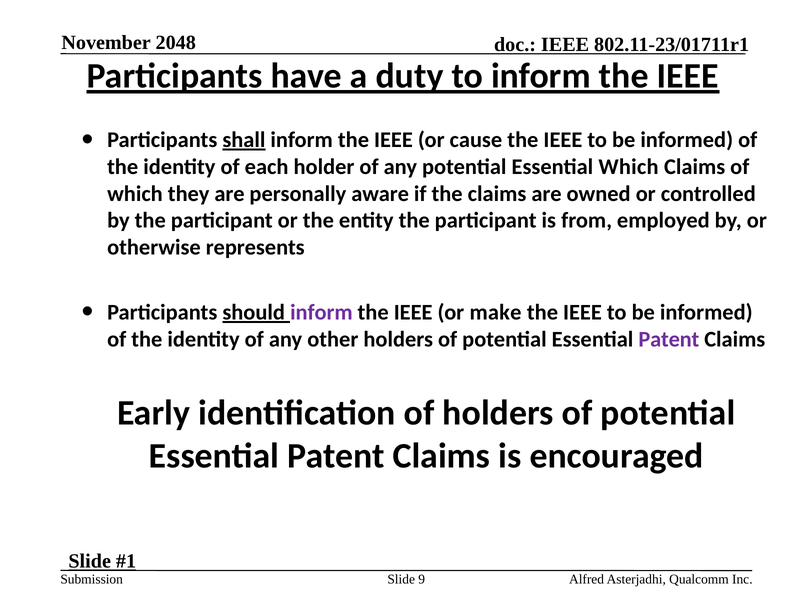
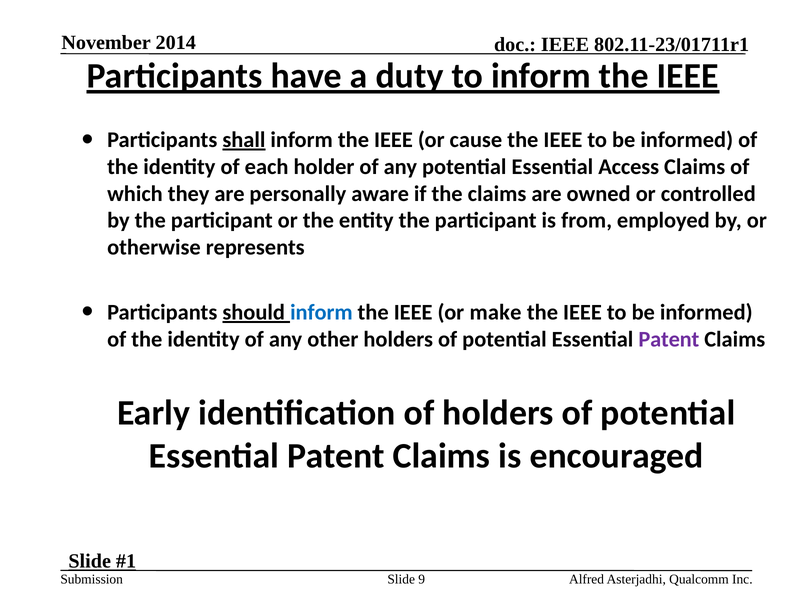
2048: 2048 -> 2014 (176, 43)
Essential Which: Which -> Access (629, 167)
inform colour: purple -> blue (321, 313)
